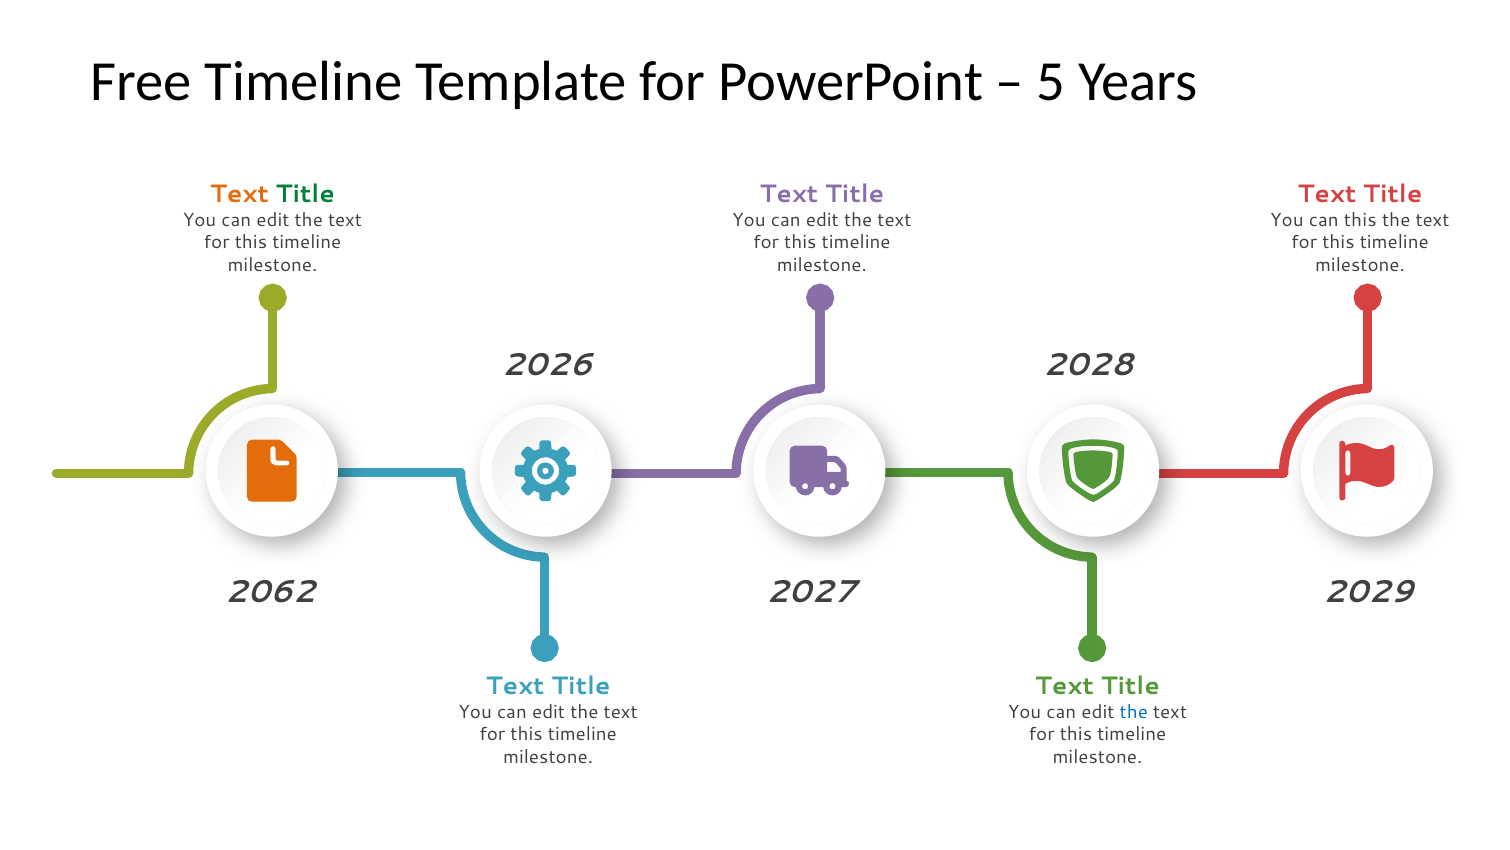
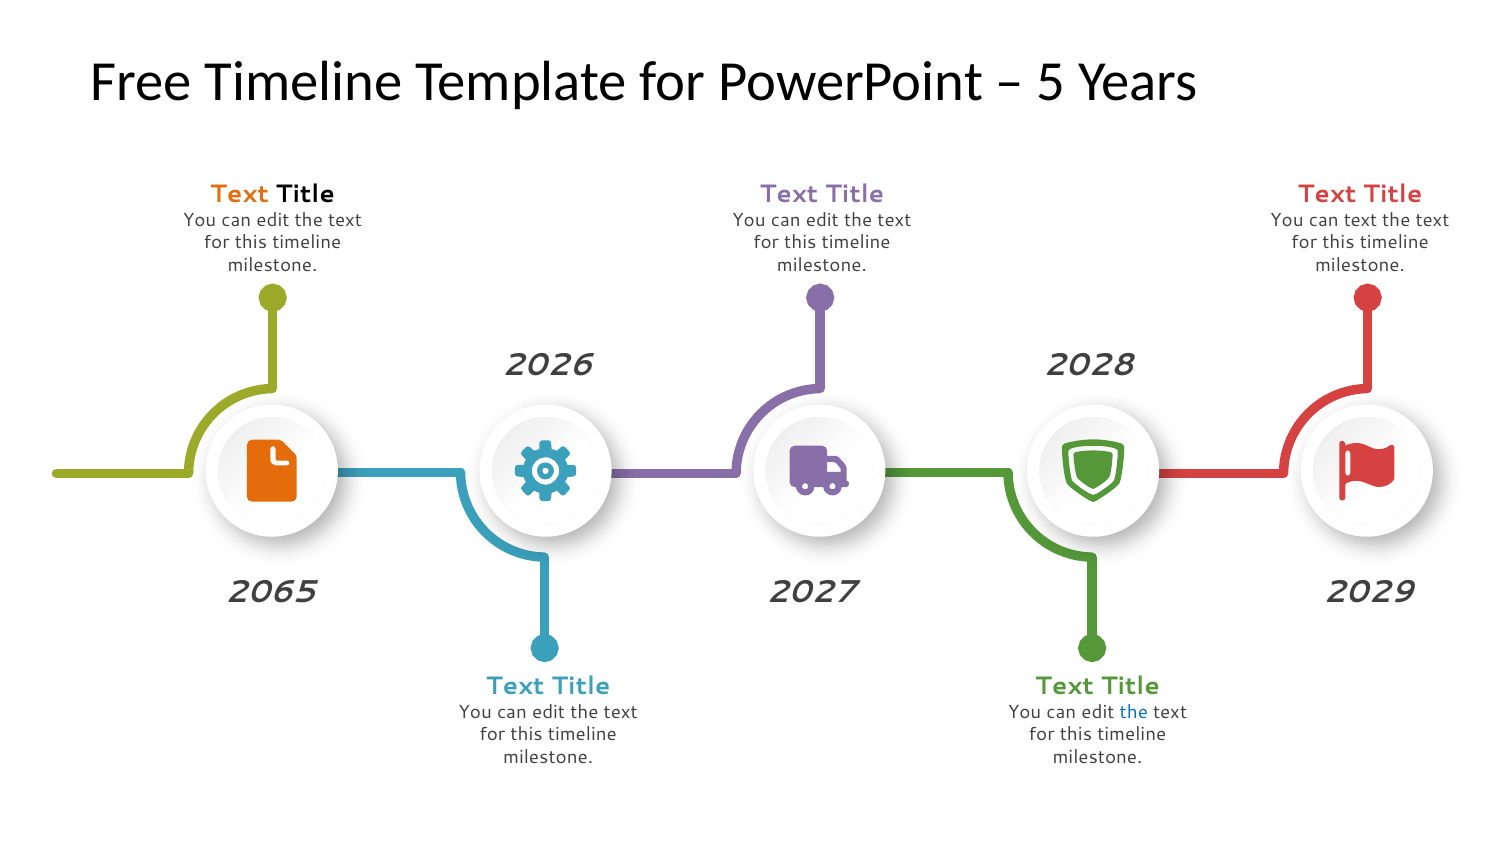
Title colour: green -> black (305, 194)
can this: this -> text (1361, 220)
2062: 2062 -> 2065 (270, 592)
